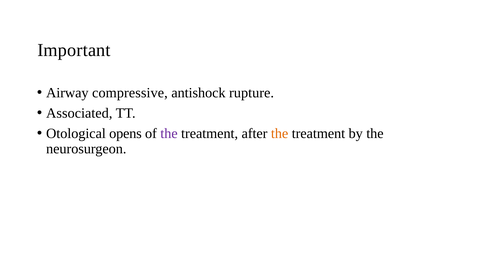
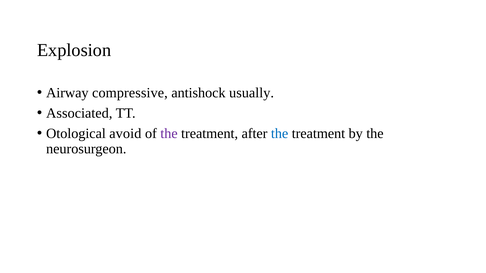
Important: Important -> Explosion (74, 50)
rupture: rupture -> usually (252, 93)
opens: opens -> avoid (125, 134)
the colour: orange -> blue (280, 134)
